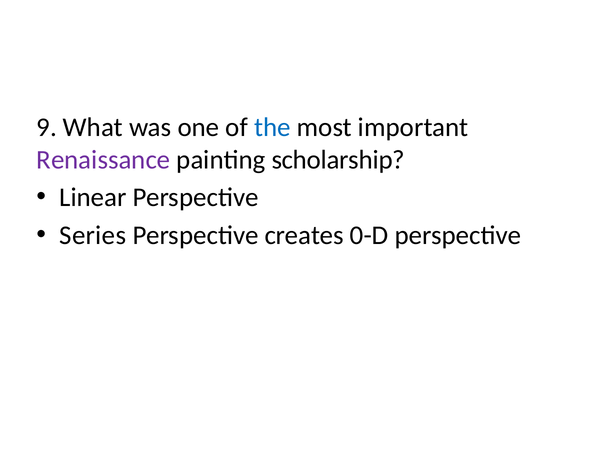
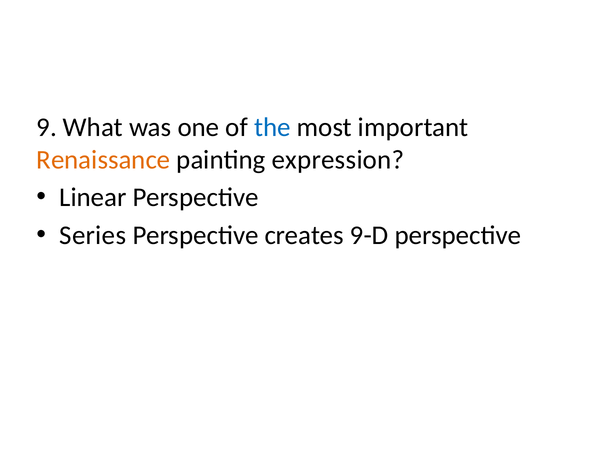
Renaissance colour: purple -> orange (103, 160)
scholarship: scholarship -> expression (338, 160)
0-D: 0-D -> 9-D (369, 235)
